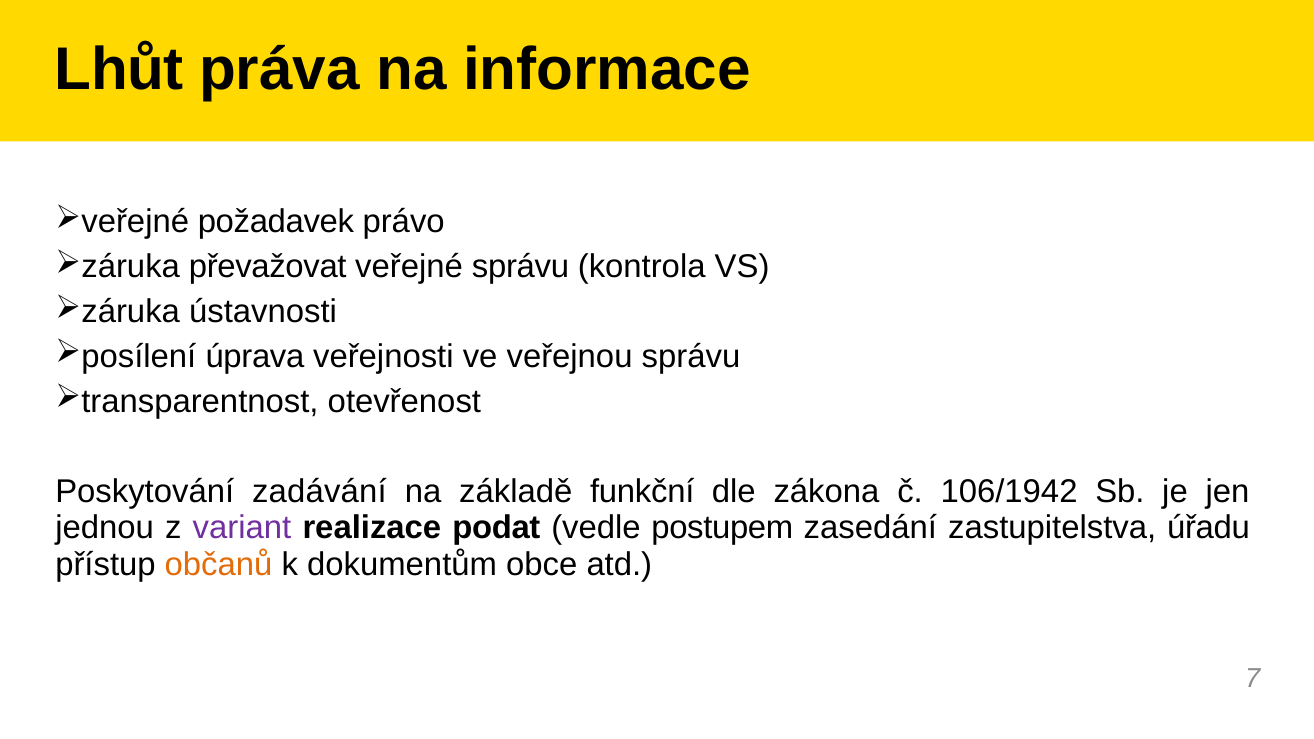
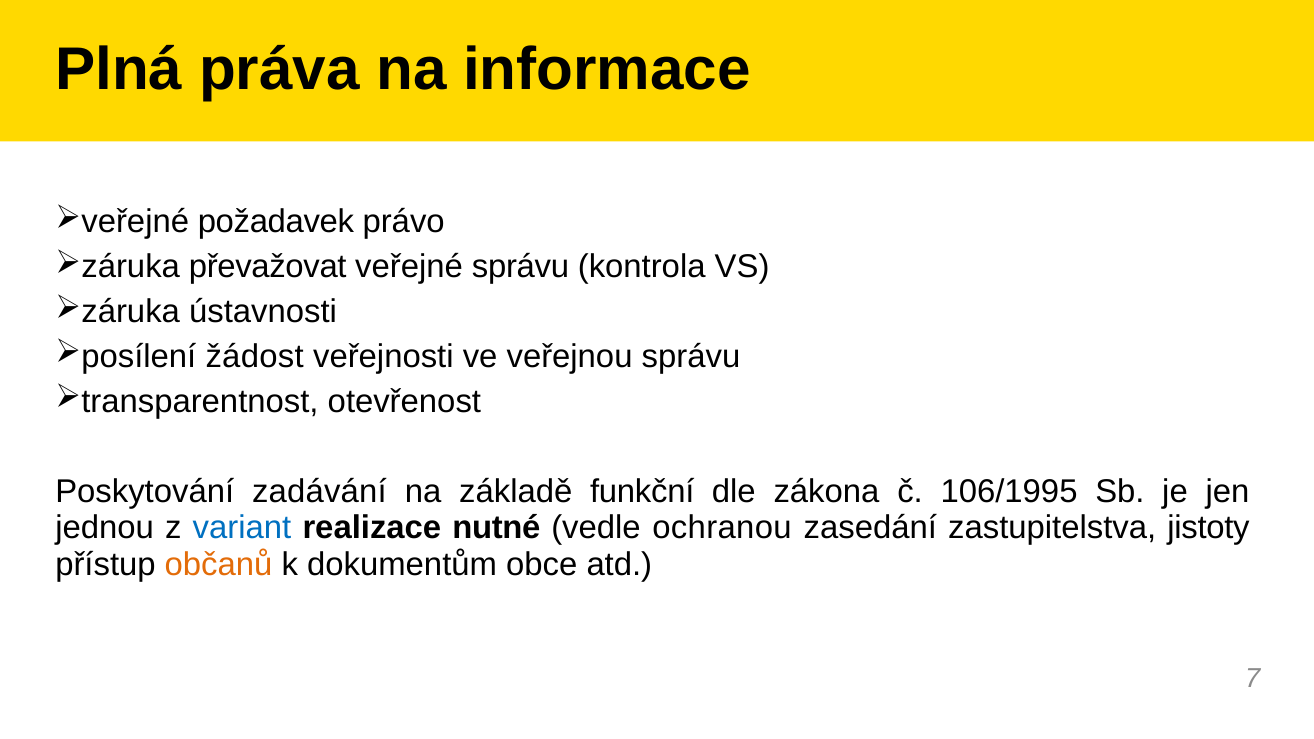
Lhůt: Lhůt -> Plná (119, 70)
úprava: úprava -> žádost (255, 357)
106/1942: 106/1942 -> 106/1995 (1009, 491)
variant colour: purple -> blue (242, 528)
podat: podat -> nutné (496, 528)
postupem: postupem -> ochranou (722, 528)
úřadu: úřadu -> jistoty (1208, 528)
